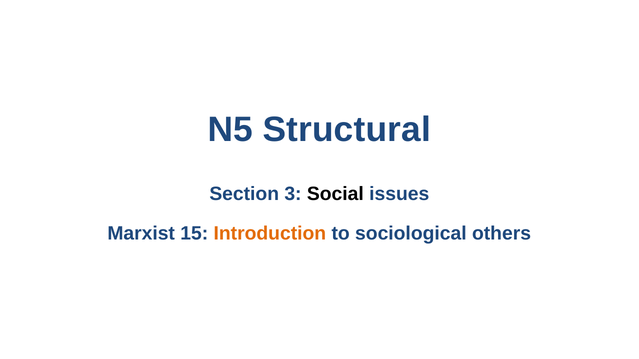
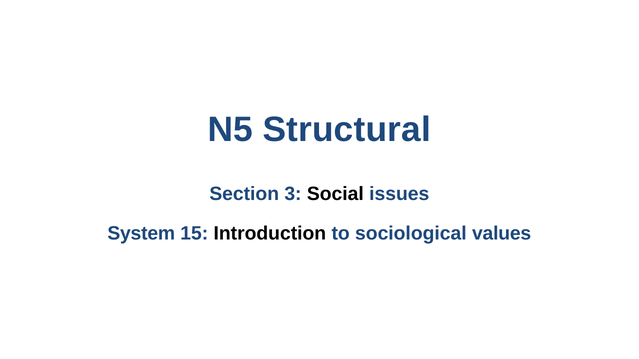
Marxist: Marxist -> System (141, 234)
Introduction colour: orange -> black (270, 234)
others: others -> values (502, 234)
